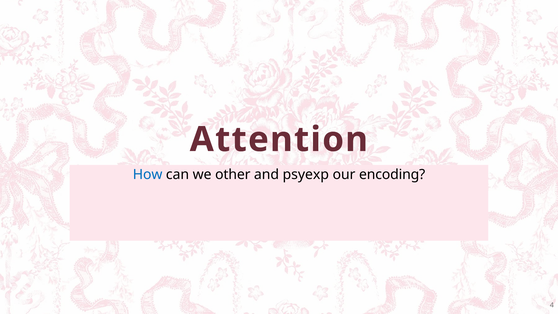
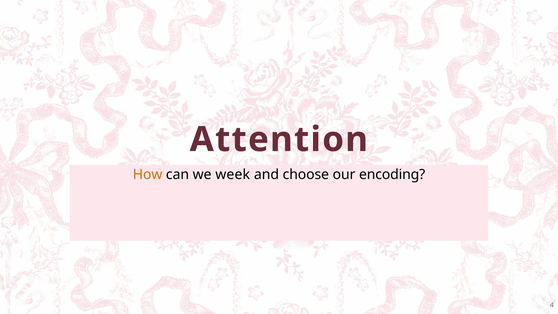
How colour: blue -> orange (148, 174)
other: other -> week (233, 174)
psyexp: psyexp -> choose (306, 174)
